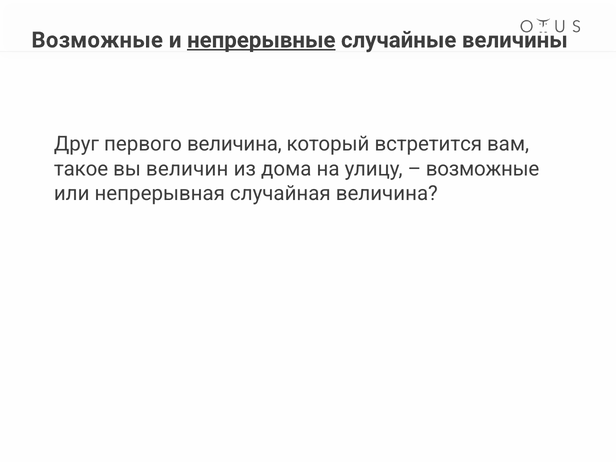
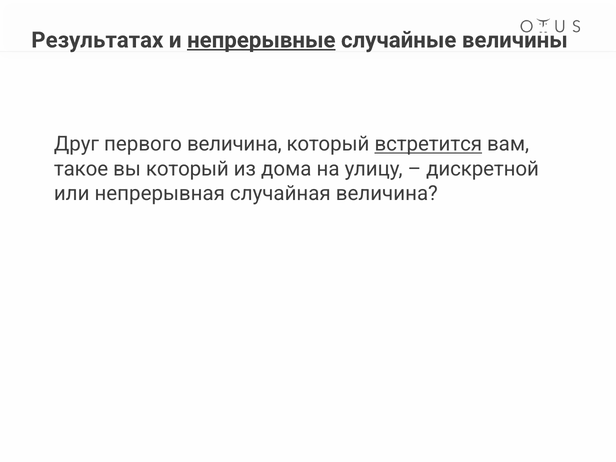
Возможные: Возможные -> Результатах (97, 40)
встретится underline: none -> present (428, 144)
вы величин: величин -> который (187, 169)
возможные: возможные -> дискретной (482, 169)
